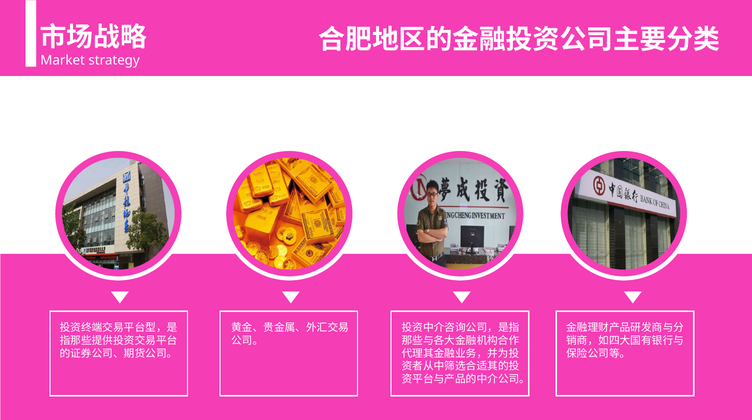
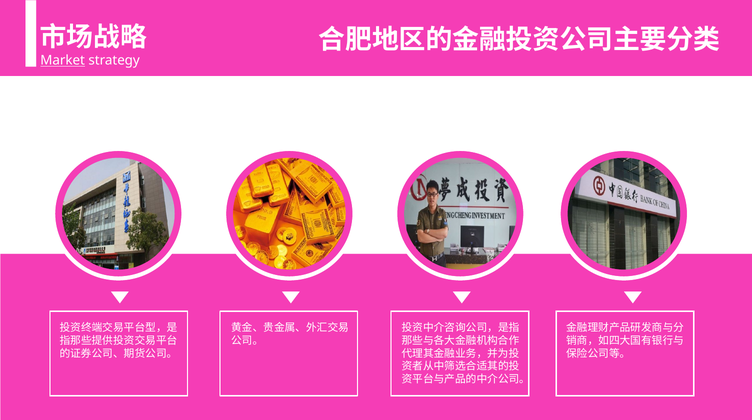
Market underline: none -> present (63, 61)
